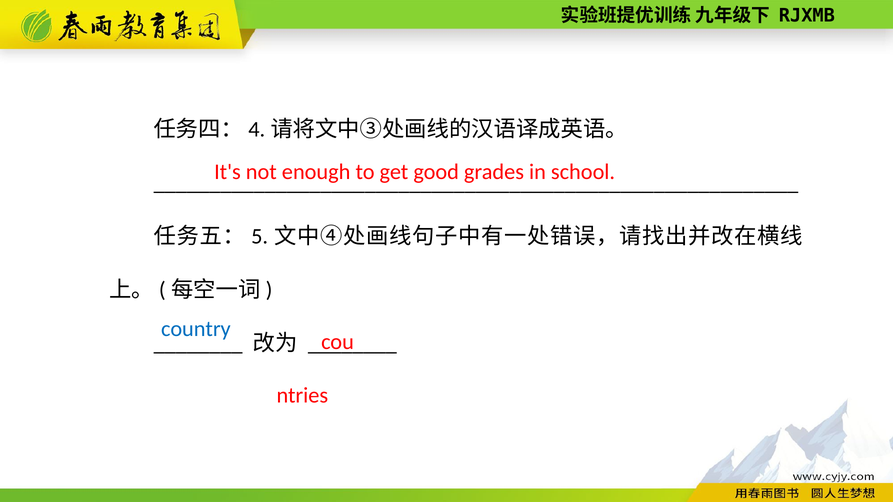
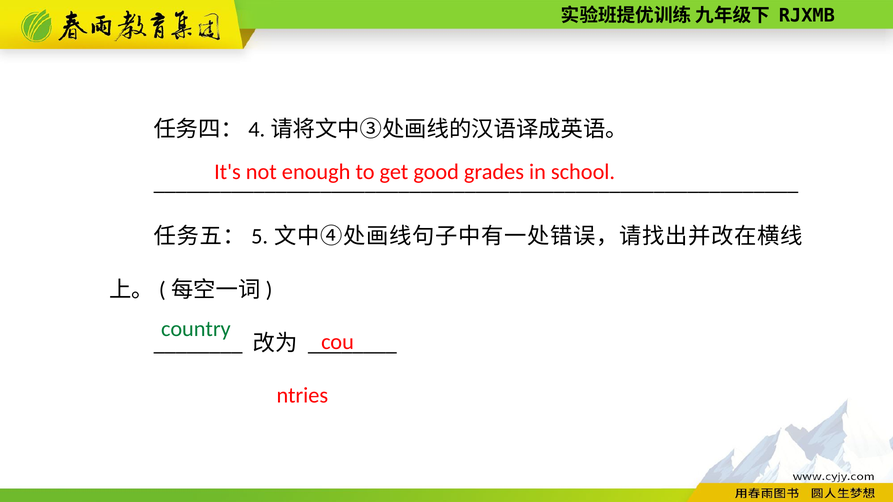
country colour: blue -> green (196, 329)
